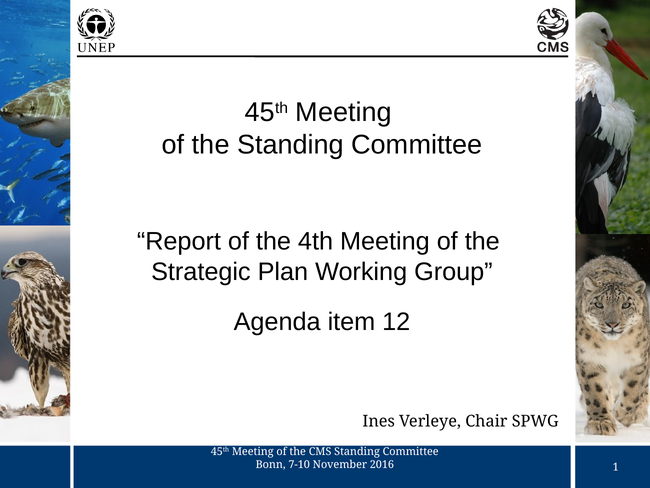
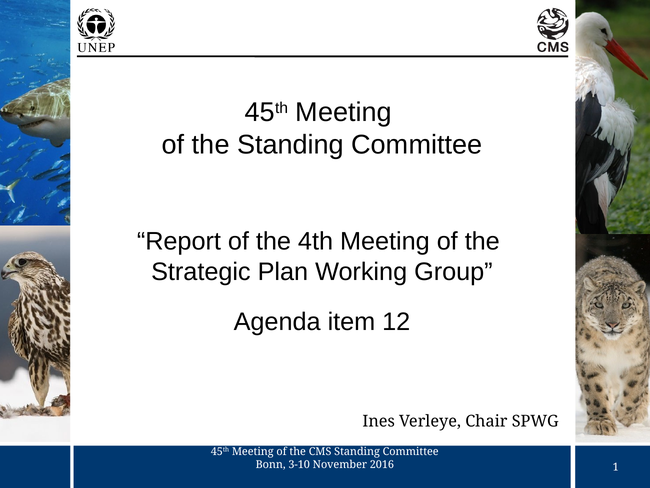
7-10: 7-10 -> 3-10 (299, 464)
